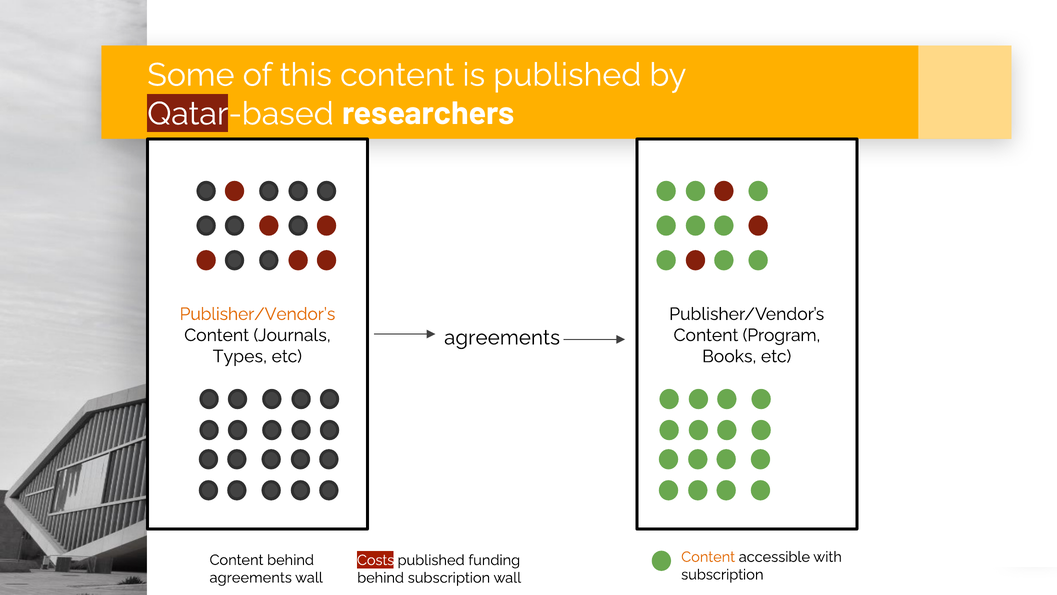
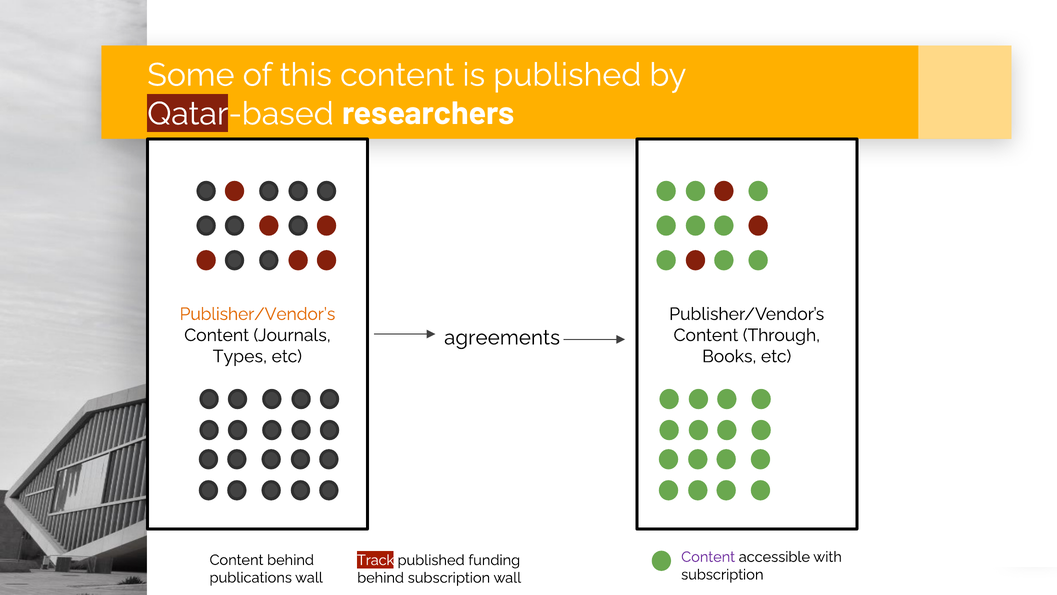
Program: Program -> Through (781, 335)
Content colour: orange -> purple (708, 557)
Costs: Costs -> Track (376, 560)
agreements: agreements -> publications (251, 577)
